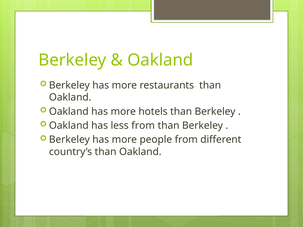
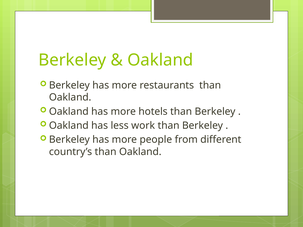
less from: from -> work (143, 126)
